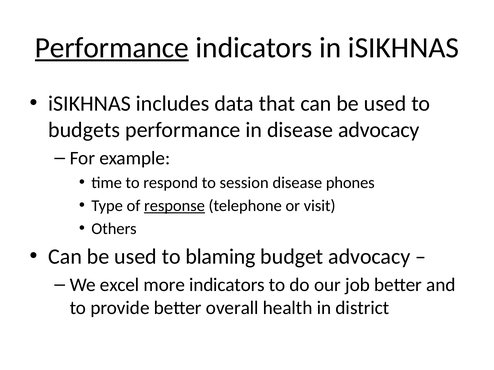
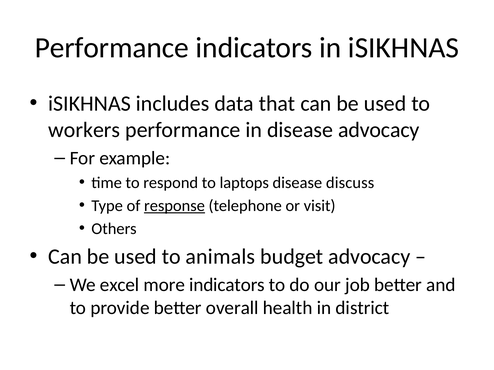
Performance underline: present -> none (112, 48)
budgets: budgets -> workers (84, 130)
session: session -> laptops (244, 183)
phones: phones -> discuss (350, 183)
blaming: blaming -> animals (220, 257)
